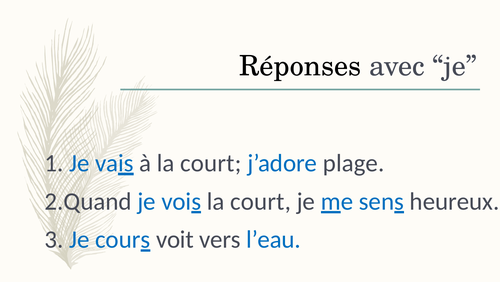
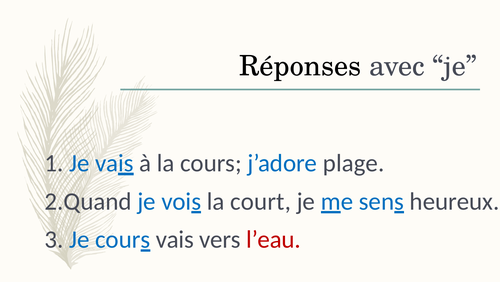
à la court: court -> cours (211, 163)
cours voit: voit -> vais (175, 239)
l’eau colour: blue -> red (273, 239)
